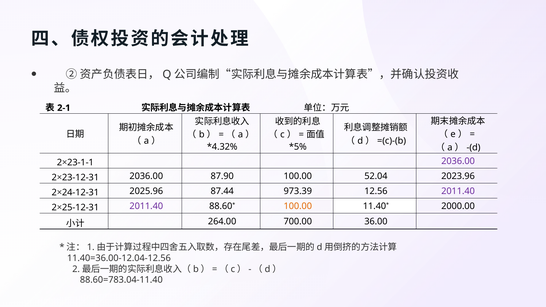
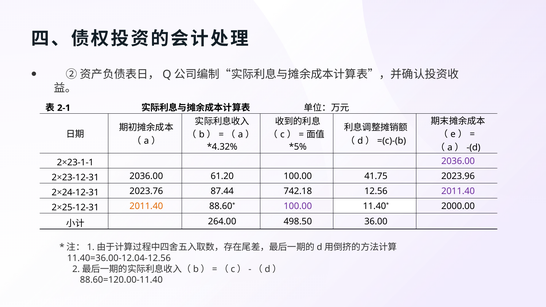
87.90: 87.90 -> 61.20 (222, 176)
52.04: 52.04 -> 41.75 (376, 176)
2025.96: 2025.96 -> 2023.76 (146, 191)
973.39: 973.39 -> 742.18 (298, 191)
2011.40 colour: purple -> orange (146, 206)
100.00 colour: orange -> purple (298, 206)
700.00: 700.00 -> 498.50 (298, 222)
88.60=783.04-11.40: 88.60=783.04-11.40 -> 88.60=120.00-11.40 (121, 280)
